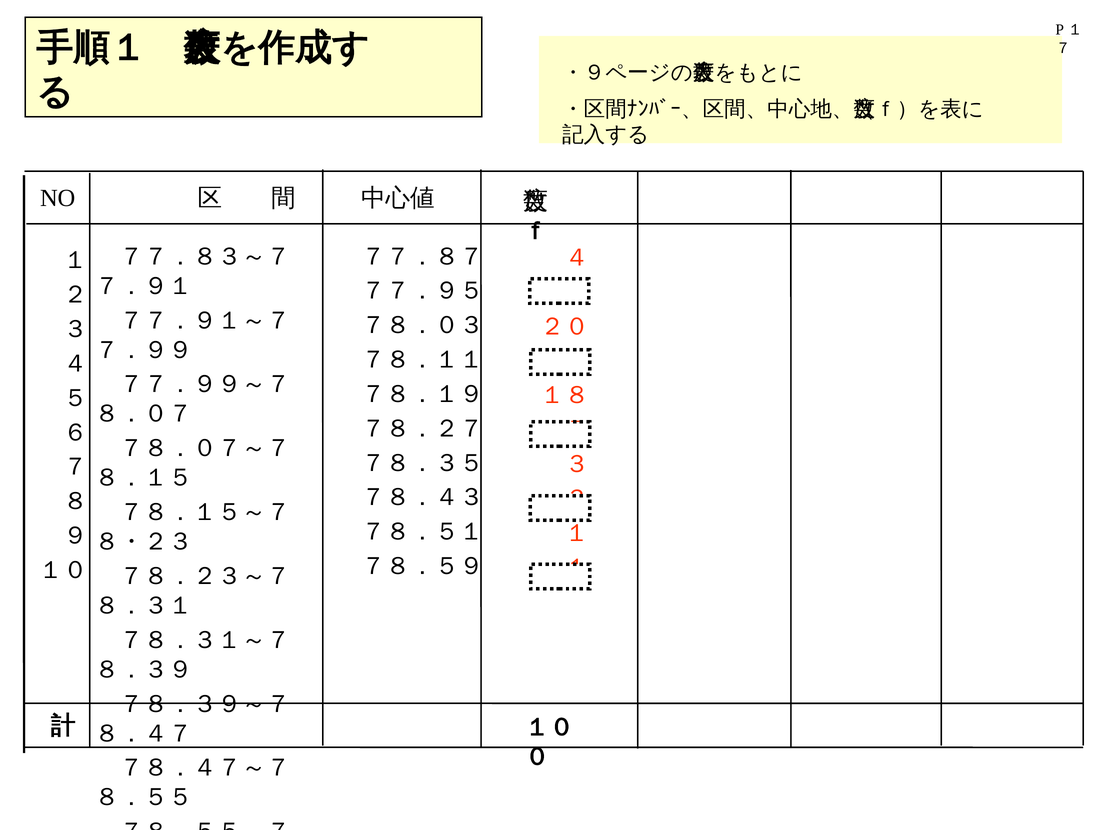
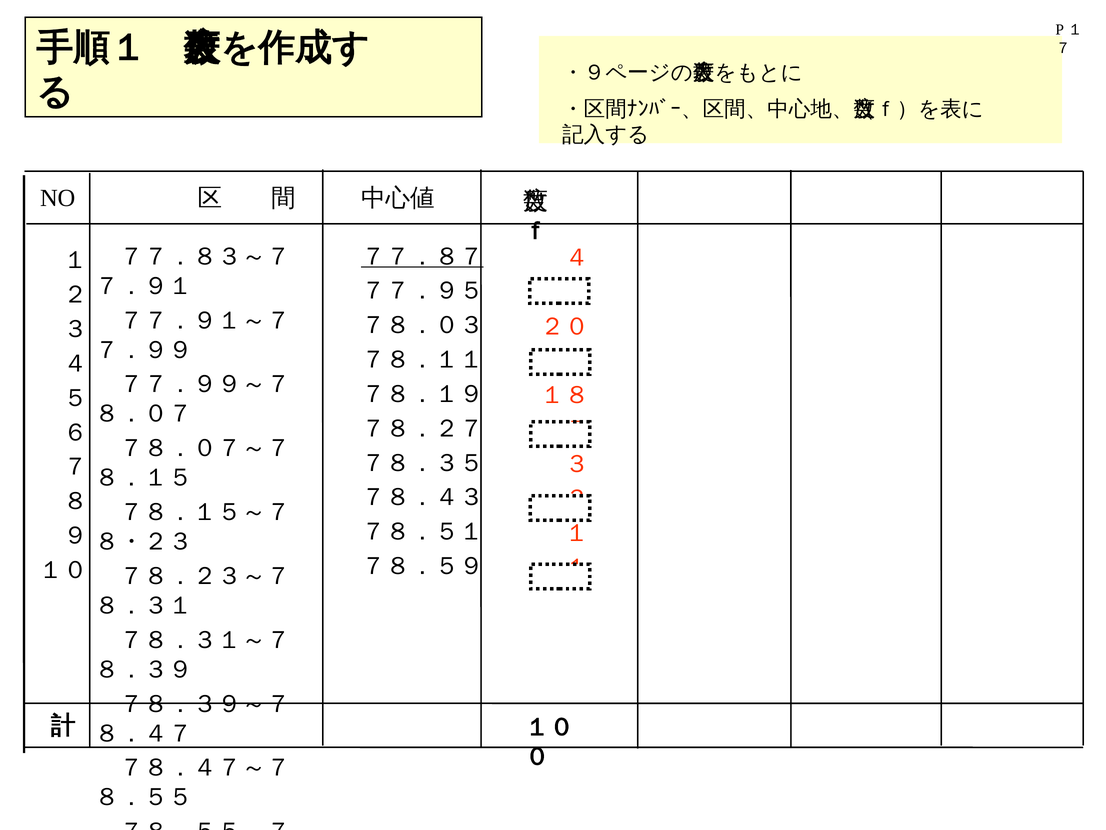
７７．８７ underline: none -> present (422, 256)
